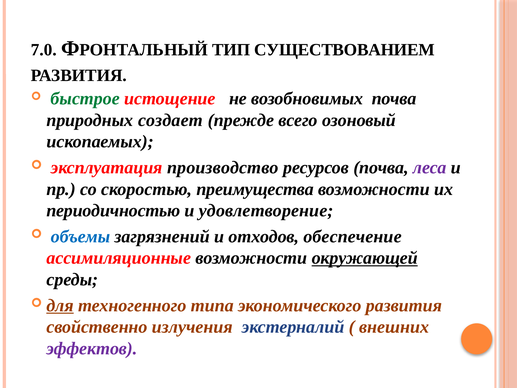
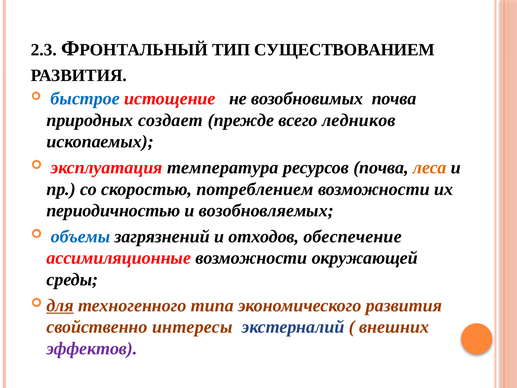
7.0: 7.0 -> 2.3 (44, 50)
быстрое colour: green -> blue (85, 99)
озоновый: озоновый -> ледников (359, 120)
производство: производство -> температура (223, 167)
леса colour: purple -> orange (430, 167)
преимущества: преимущества -> потреблением (255, 189)
удовлетворение: удовлетворение -> возобновляемых (266, 211)
окружающей underline: present -> none (365, 258)
излучения: излучения -> интересы (192, 327)
